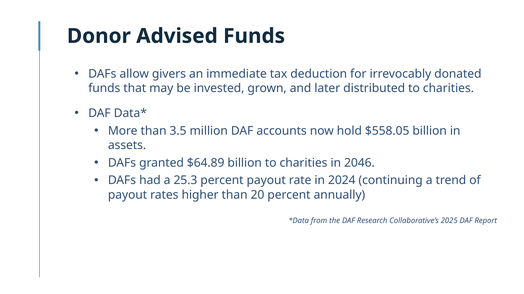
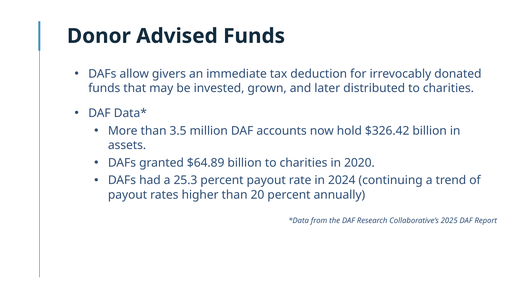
$558.05: $558.05 -> $326.42 (387, 131)
2046: 2046 -> 2020 (359, 163)
